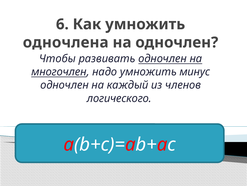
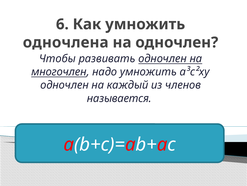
минус: минус -> а³с²ху (195, 72)
логического: логического -> называется (119, 98)
